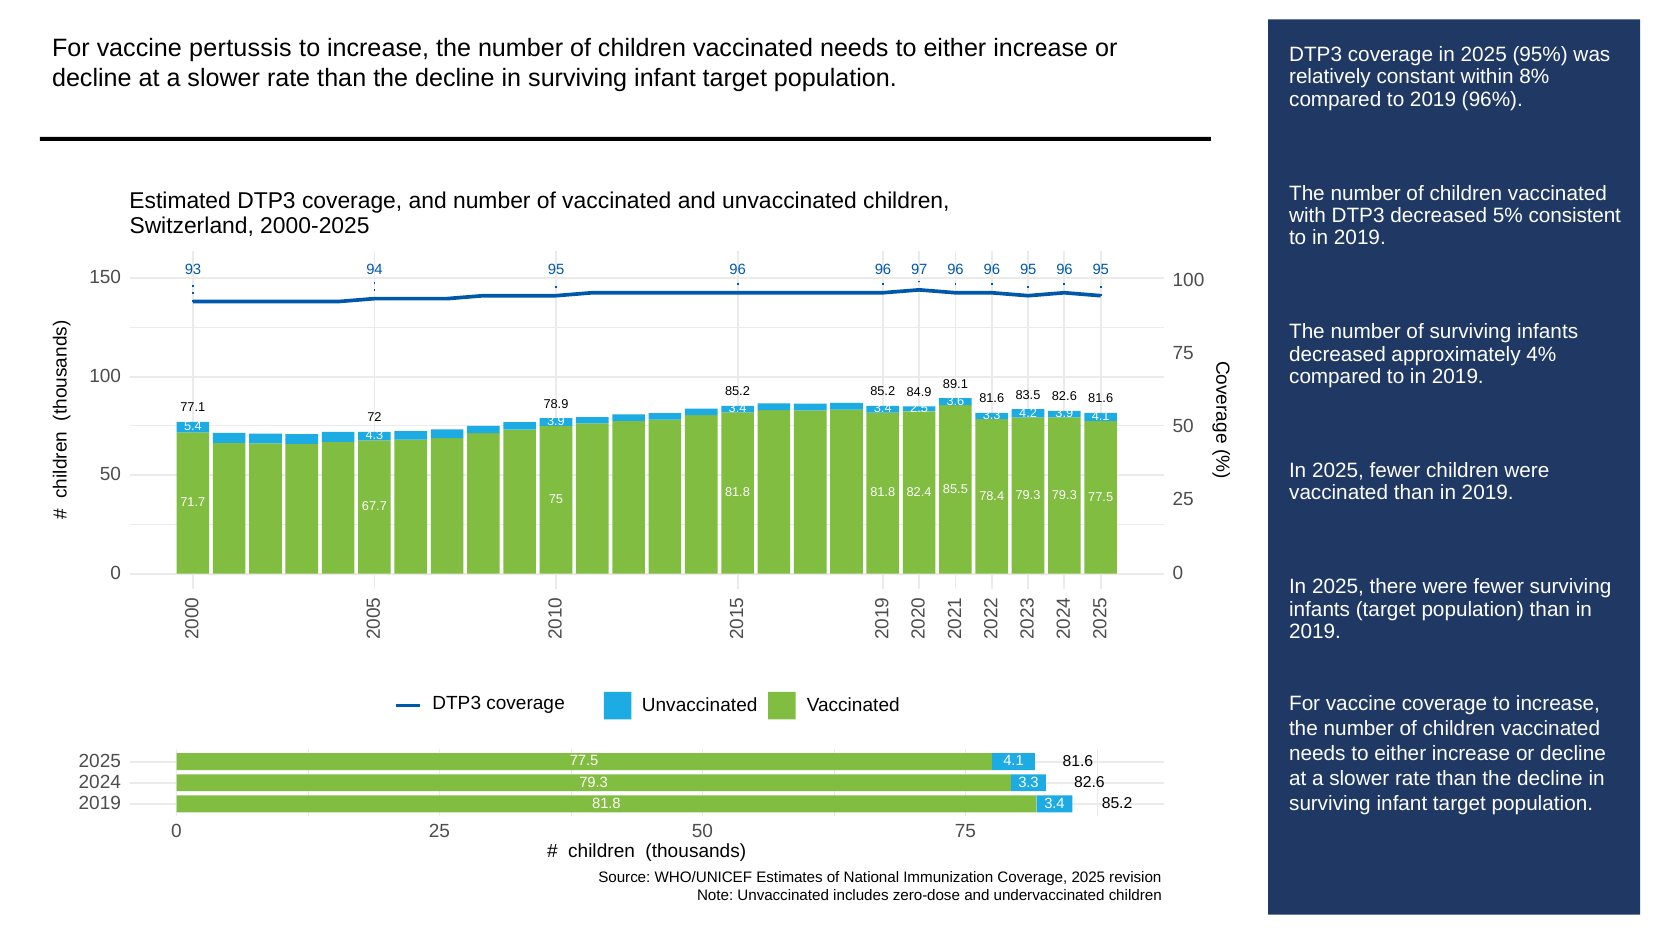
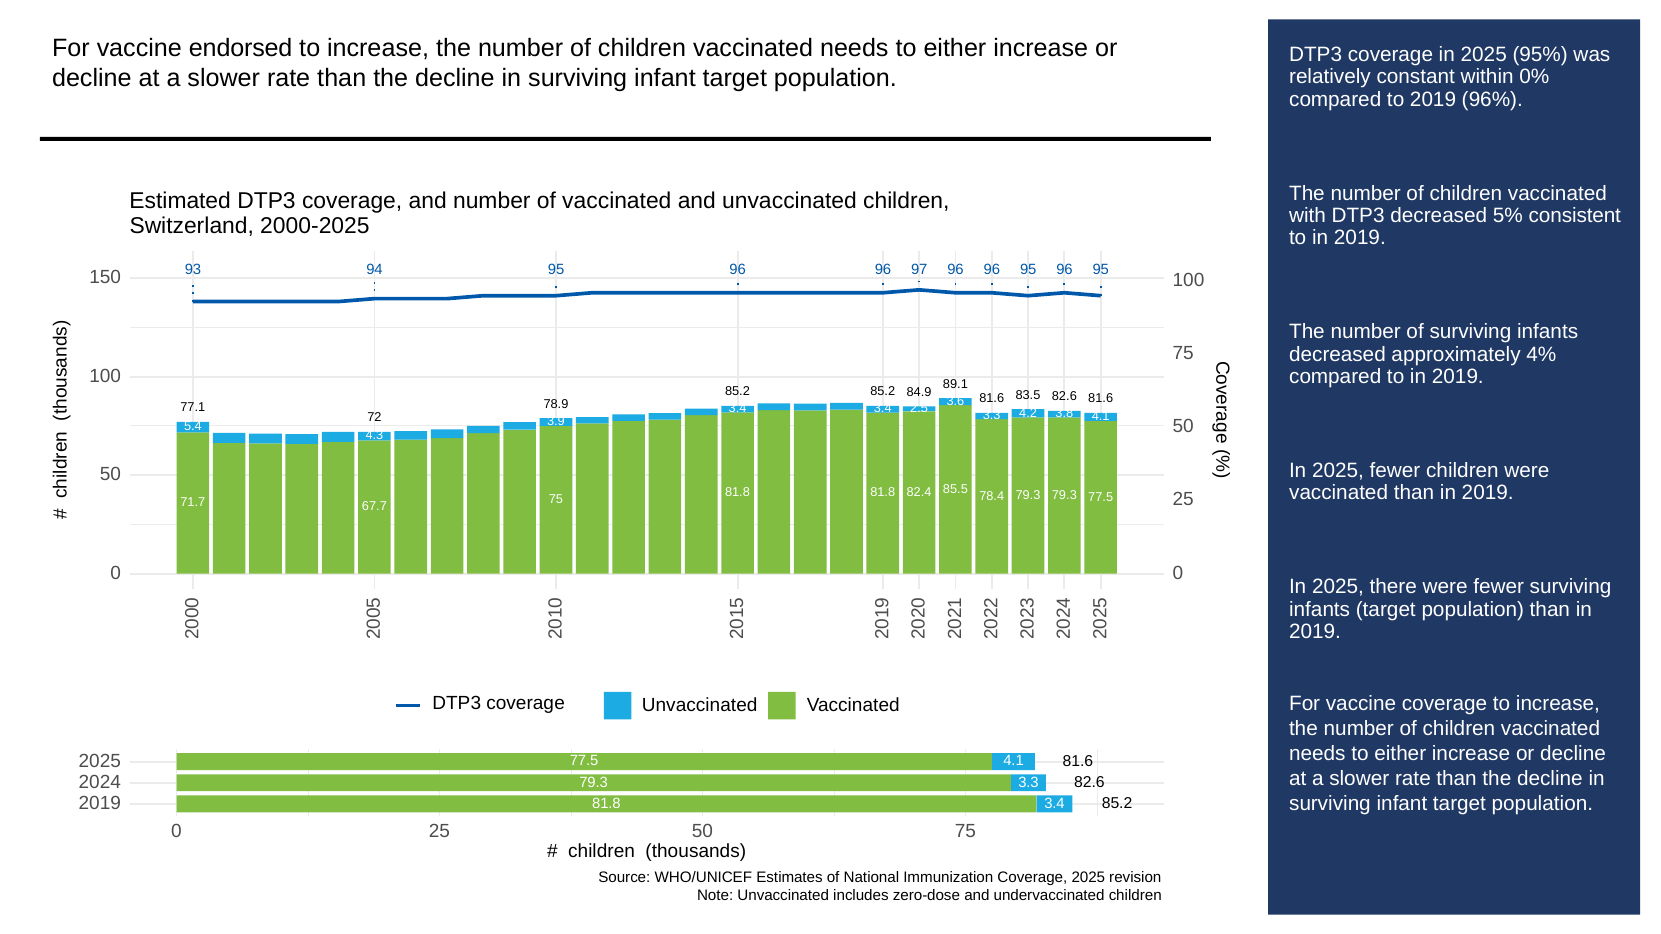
pertussis: pertussis -> endorsed (241, 48)
8%: 8% -> 0% (1534, 77)
3.9: 3.9 -> 3.8 (1064, 414)
